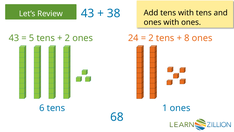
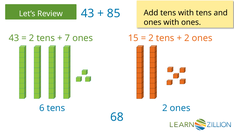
38: 38 -> 85 (114, 13)
5: 5 -> 2 (32, 38)
2: 2 -> 7 (67, 38)
24: 24 -> 15 (133, 38)
8: 8 -> 2 (187, 38)
tens 1: 1 -> 2 (165, 108)
